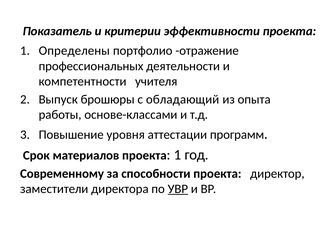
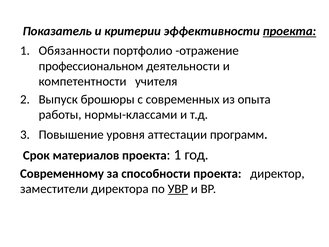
проекта underline: none -> present (289, 31)
Определены: Определены -> Обязанности (74, 51)
профессиональных: профессиональных -> профессиональном (91, 66)
обладающий: обладающий -> современных (183, 99)
основе-классами: основе-классами -> нормы-классами (131, 115)
